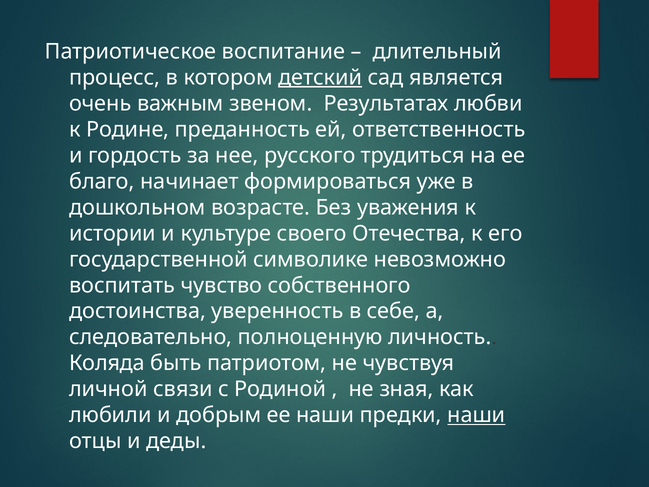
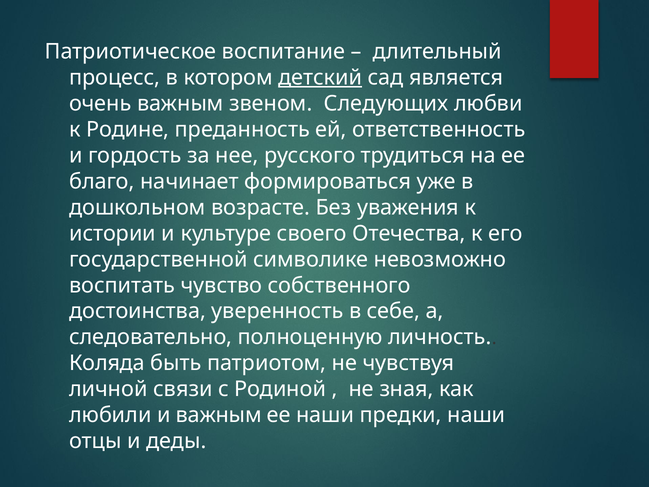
Результатах: Результатах -> Следующих (386, 103)
и добрым: добрым -> важным (219, 415)
наши underline: present -> none (476, 415)
